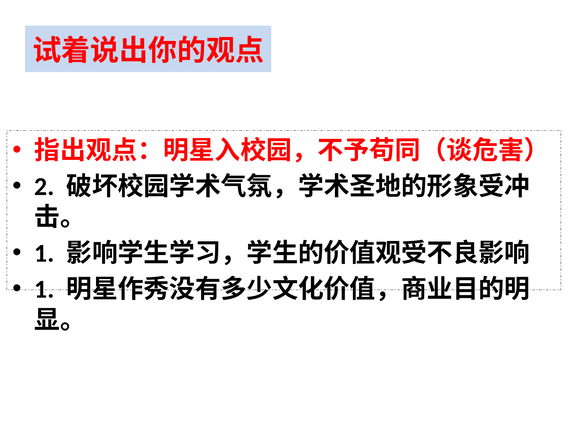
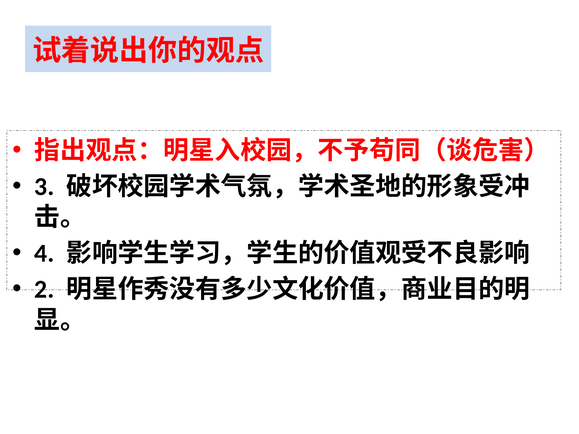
2: 2 -> 3 (44, 187)
1: 1 -> 4 (44, 254)
1: 1 -> 2 (44, 290)
